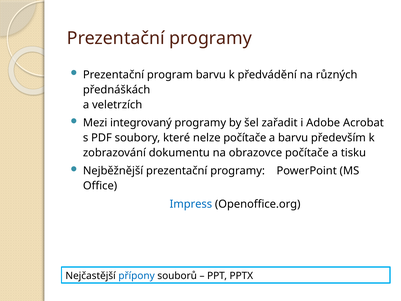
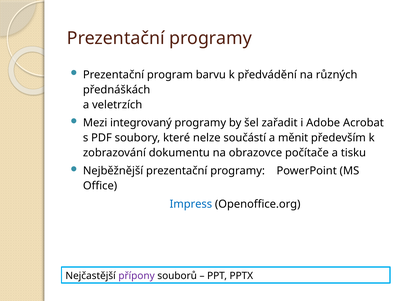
nelze počítače: počítače -> součástí (245, 138)
a barvu: barvu -> měnit (293, 138)
přípony colour: blue -> purple (137, 275)
